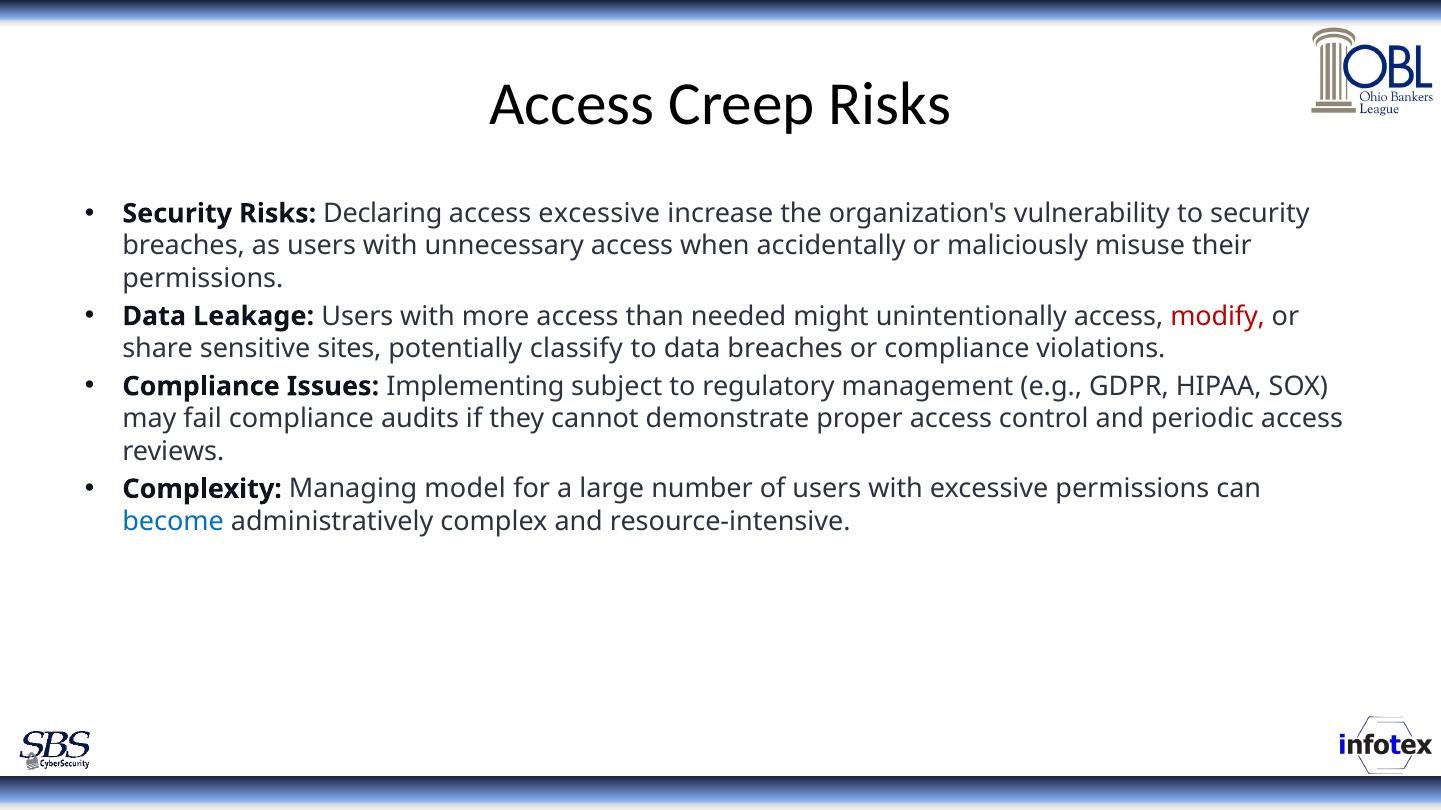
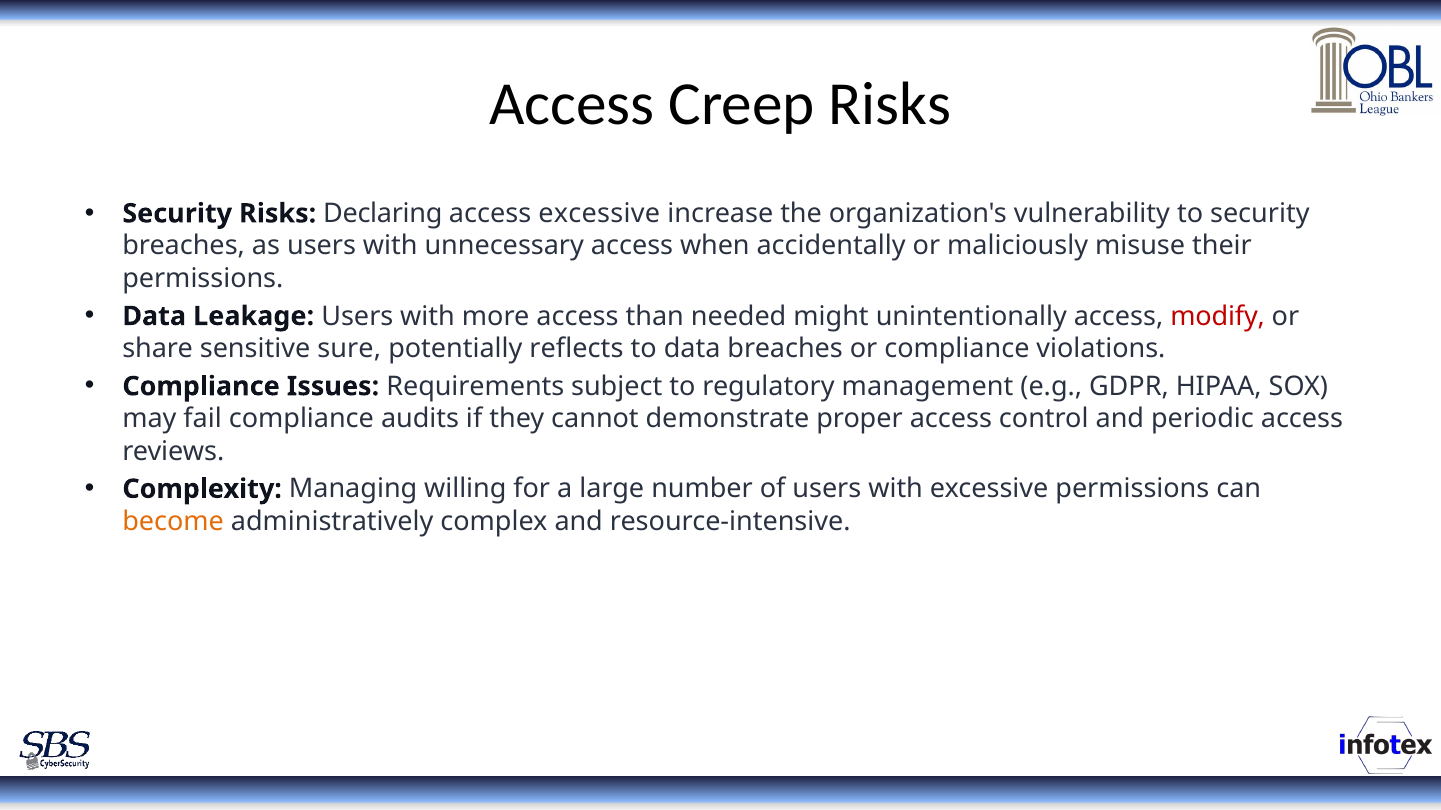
sites: sites -> sure (349, 349)
classify: classify -> reflects (576, 349)
Implementing: Implementing -> Requirements (475, 387)
model: model -> willing (465, 489)
become colour: blue -> orange (173, 522)
